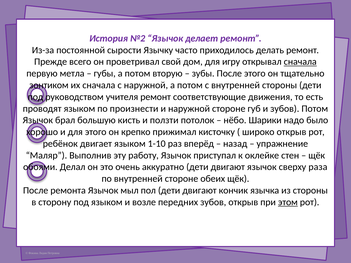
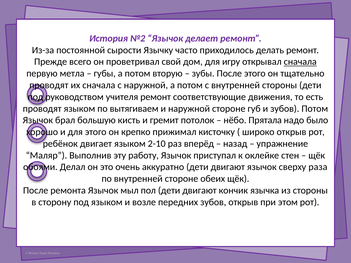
зонтиком: зонтиком -> проводят (49, 85)
произнести: произнести -> вытягиваем (134, 109)
ползти: ползти -> гремит (164, 120)
Шарики: Шарики -> Прятала (265, 120)
1-10: 1-10 -> 2-10 (157, 144)
этом underline: present -> none (288, 202)
